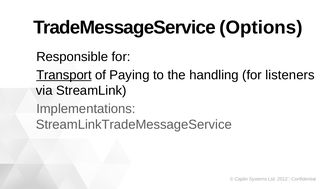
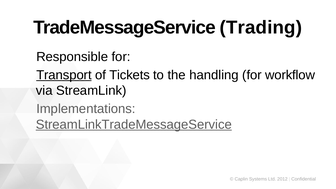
Options: Options -> Trading (261, 28)
Paying: Paying -> Tickets (130, 75)
listeners: listeners -> workflow (290, 75)
StreamLinkTradeMessageService underline: none -> present (134, 125)
